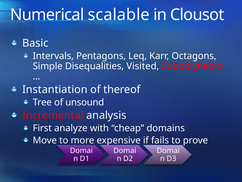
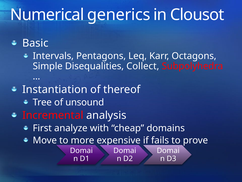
scalable: scalable -> generics (119, 15)
Visited: Visited -> Collect (143, 66)
